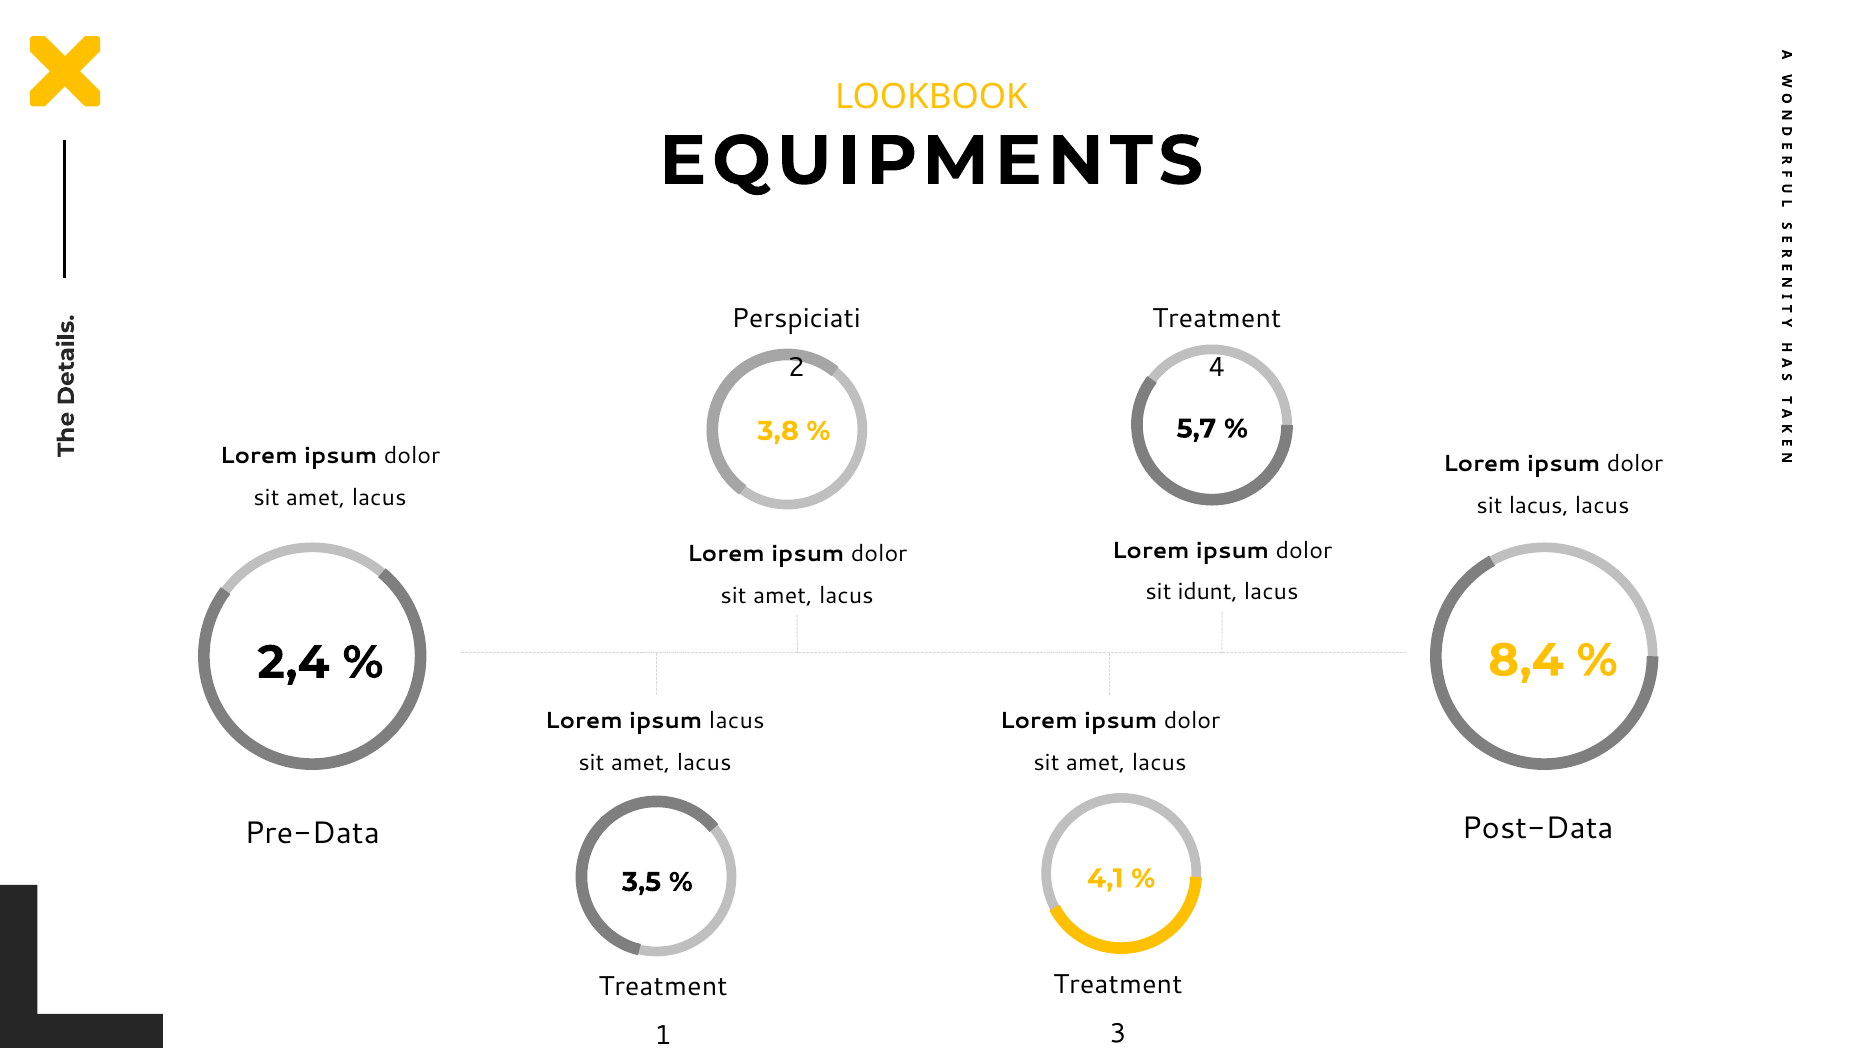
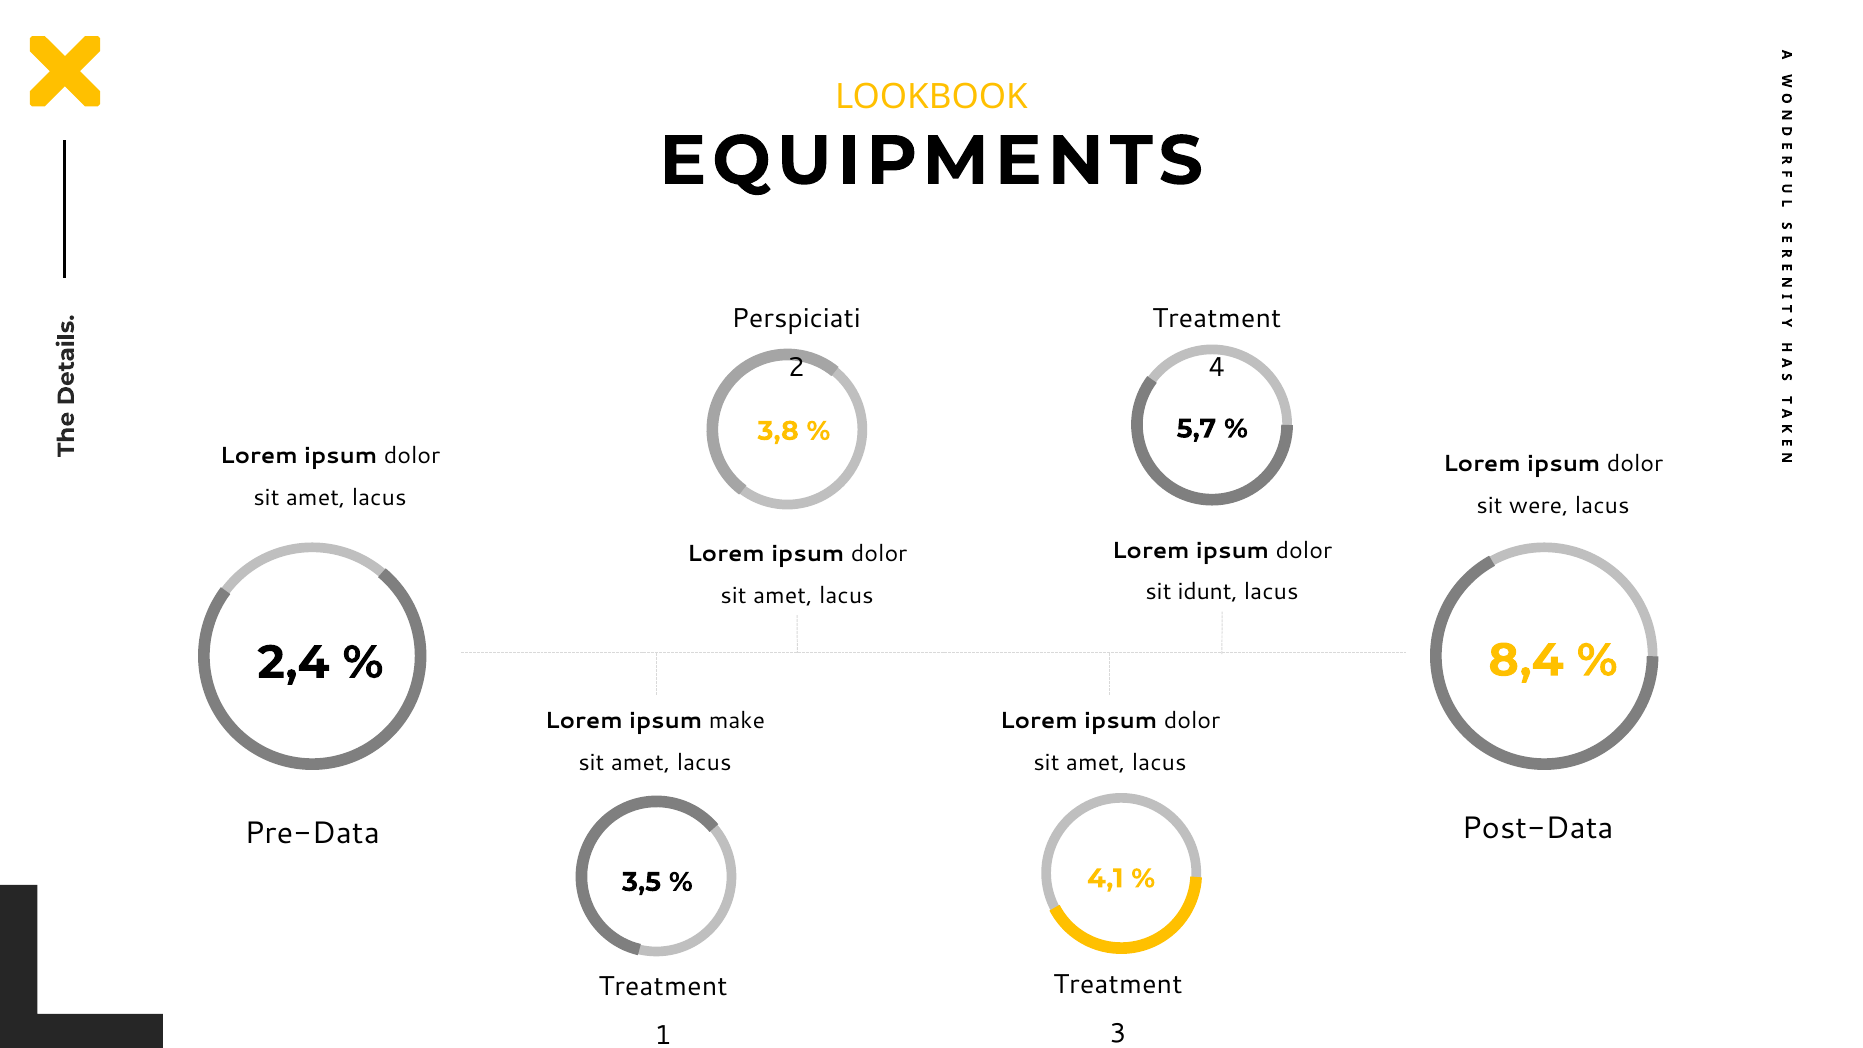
sit lacus: lacus -> were (1539, 506)
ipsum lacus: lacus -> make (737, 721)
